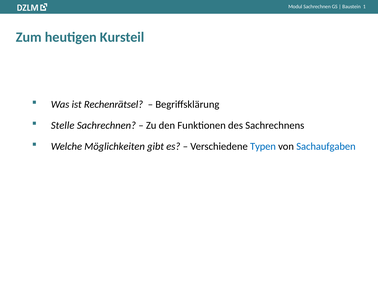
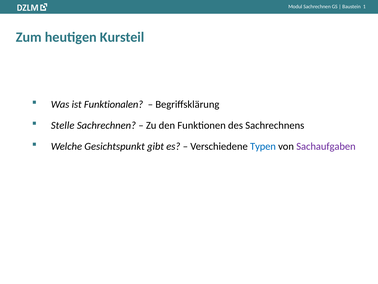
Rechenrätsel: Rechenrätsel -> Funktionalen (114, 104)
Möglichkeiten: Möglichkeiten -> Gesichtspunkt (115, 146)
Sachaufgaben colour: blue -> purple (326, 146)
